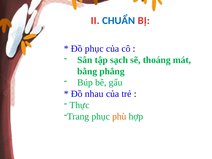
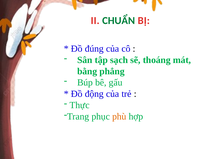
CHUẨN colour: blue -> green (119, 21)
Đồ phục: phục -> đúng (94, 49)
nhau: nhau -> động (94, 94)
